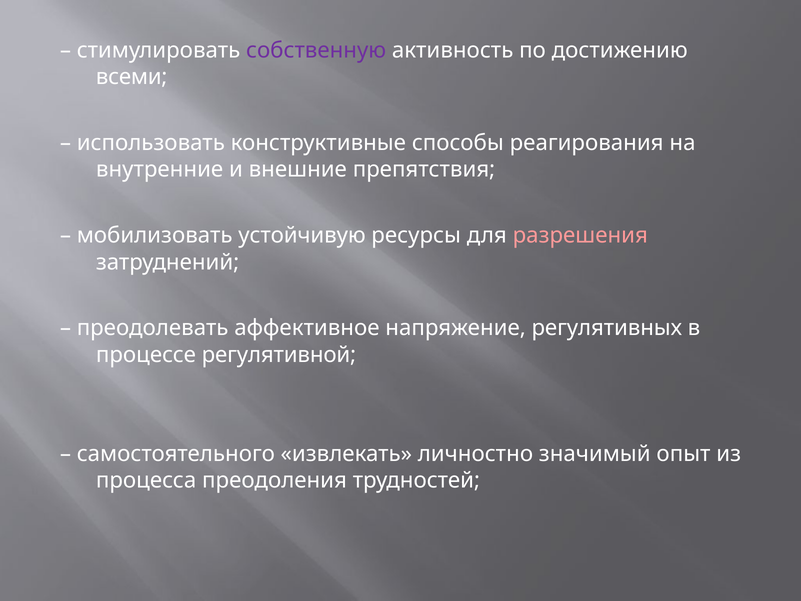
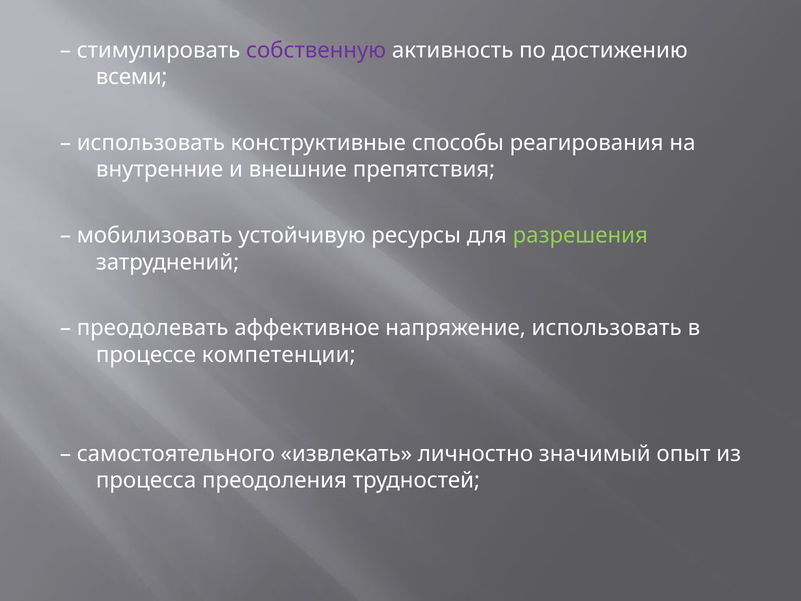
разрешения colour: pink -> light green (580, 235)
напряжение регулятивных: регулятивных -> использовать (607, 328)
регулятивной: регулятивной -> компетенции (279, 355)
